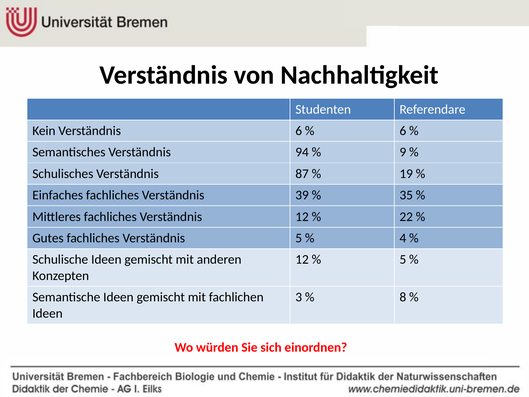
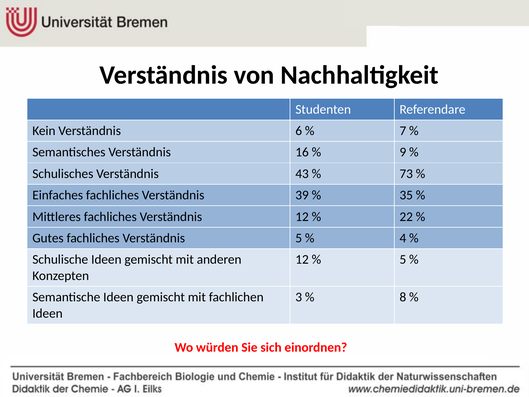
6: 6 -> 7 (403, 131)
94: 94 -> 16 (302, 152)
87: 87 -> 43 (302, 174)
19: 19 -> 73 (406, 174)
